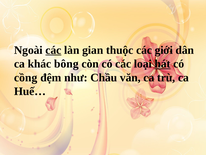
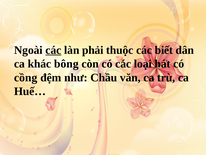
gian: gian -> phải (93, 50)
giới: giới -> biết (164, 50)
hát underline: present -> none (163, 64)
